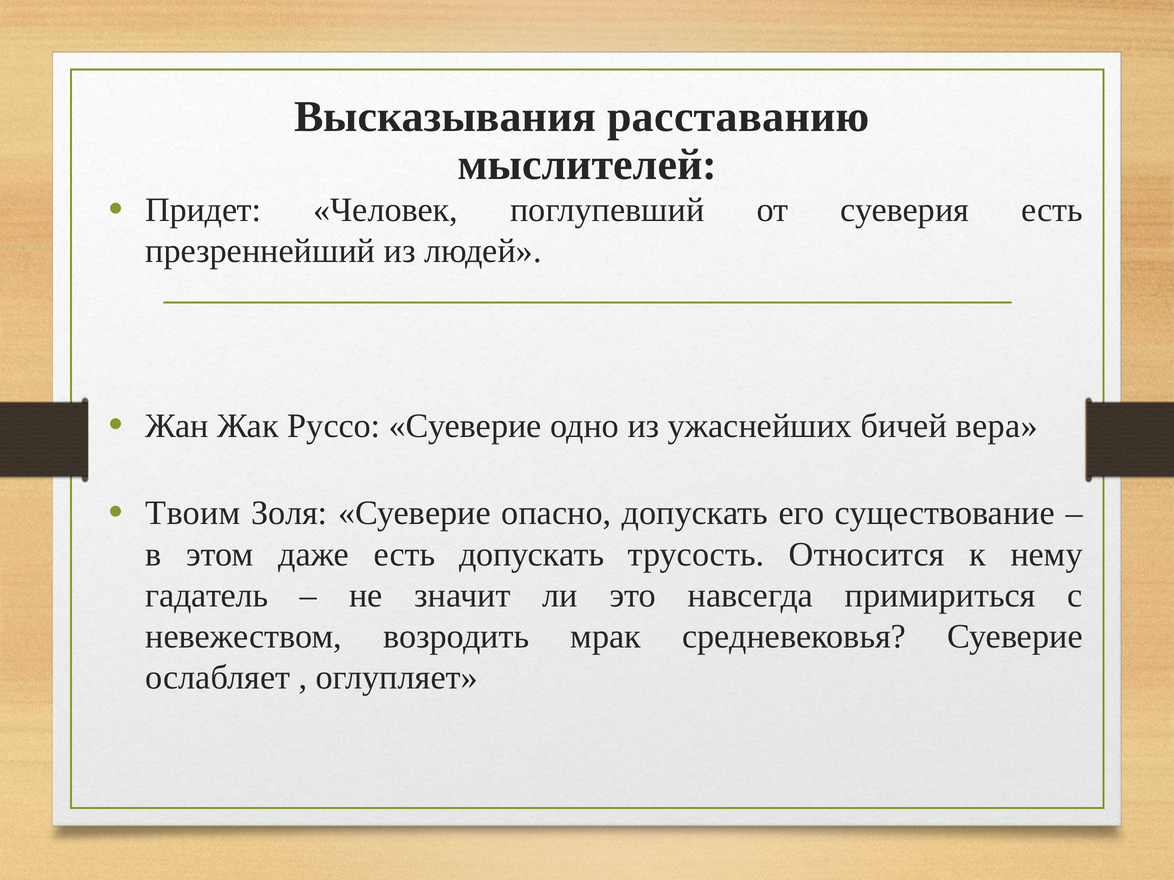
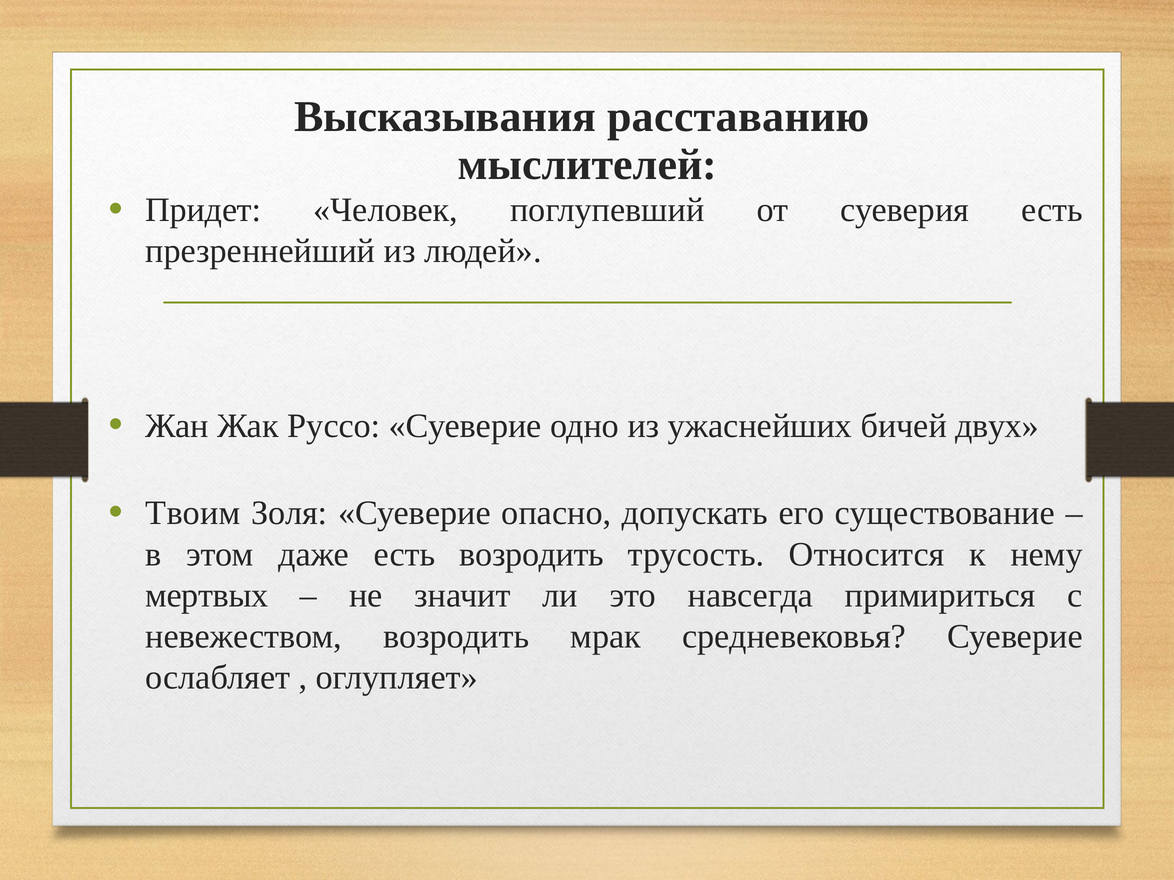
вера: вера -> двух (997, 426)
есть допускать: допускать -> возродить (532, 555)
гадатель: гадатель -> мертвых (207, 596)
